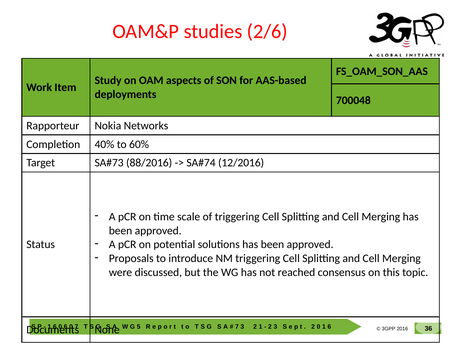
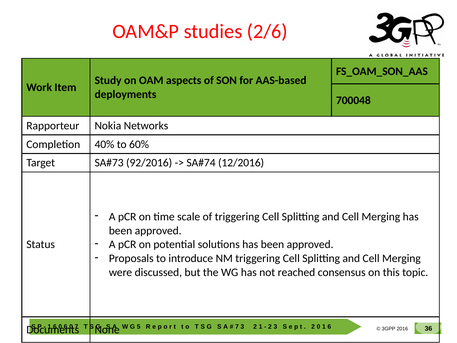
88/2016: 88/2016 -> 92/2016 (149, 163)
